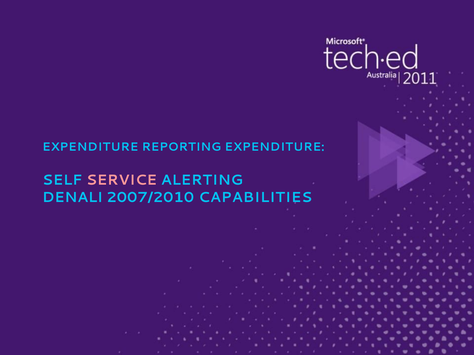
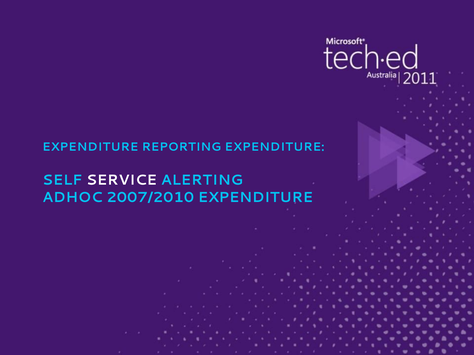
SERVICE colour: pink -> white (122, 180)
DENALI: DENALI -> ADHOC (72, 198)
2007/2010 CAPABILITIES: CAPABILITIES -> EXPENDITURE (255, 198)
